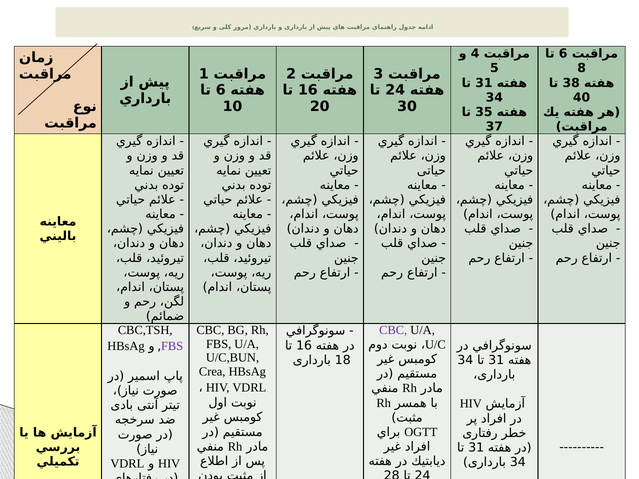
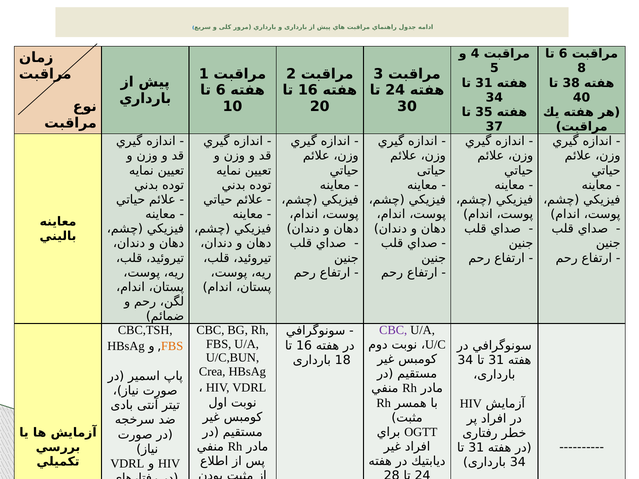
FBS colour: purple -> orange (172, 347)
